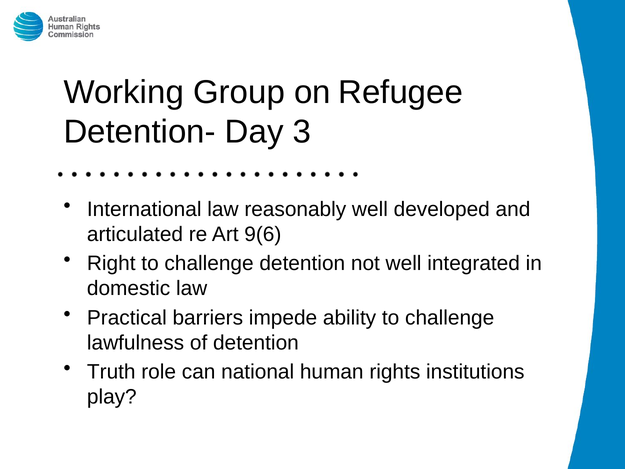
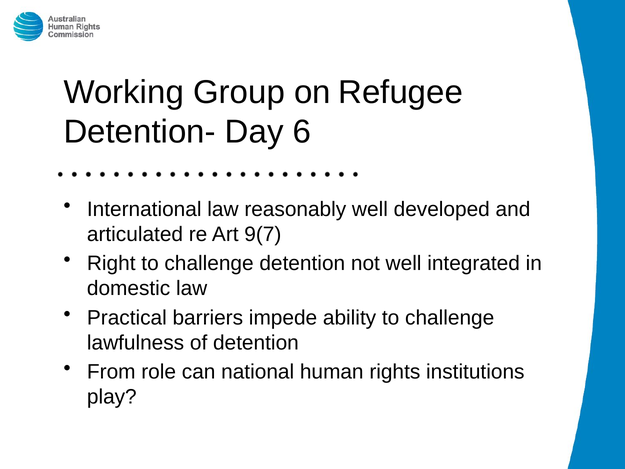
3: 3 -> 6 (302, 132)
9(6: 9(6 -> 9(7 (263, 234)
Truth: Truth -> From (111, 372)
